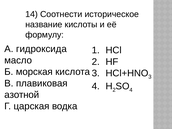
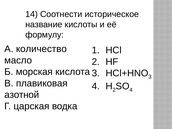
гидроксида: гидроксида -> количество (41, 49)
